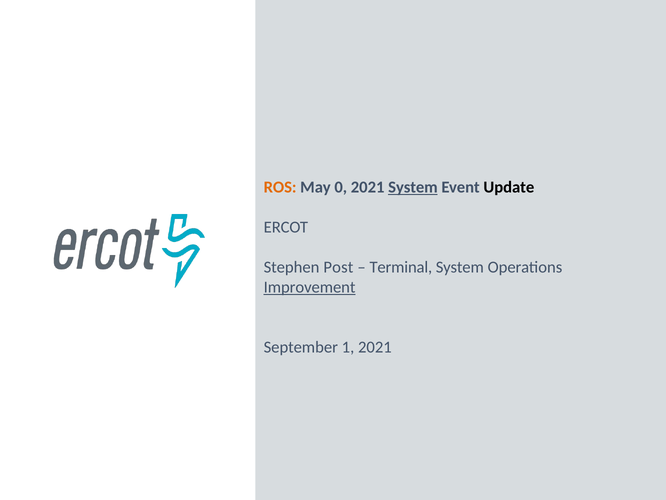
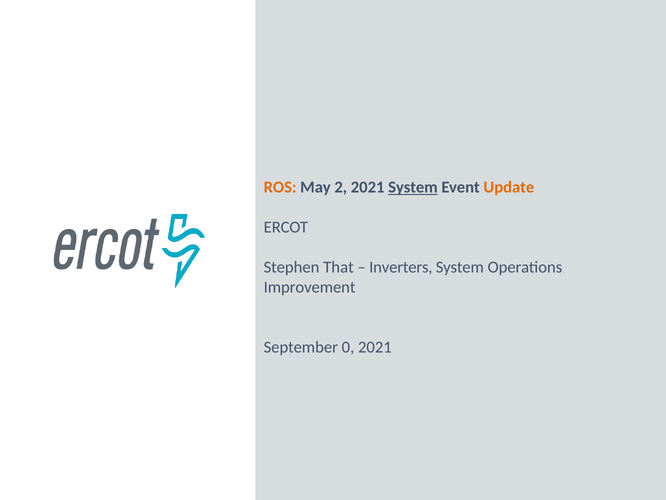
0: 0 -> 2 (341, 187)
Update colour: black -> orange (509, 187)
Post: Post -> That (338, 267)
Terminal: Terminal -> Inverters (401, 267)
Improvement underline: present -> none (310, 287)
1: 1 -> 0 (348, 347)
